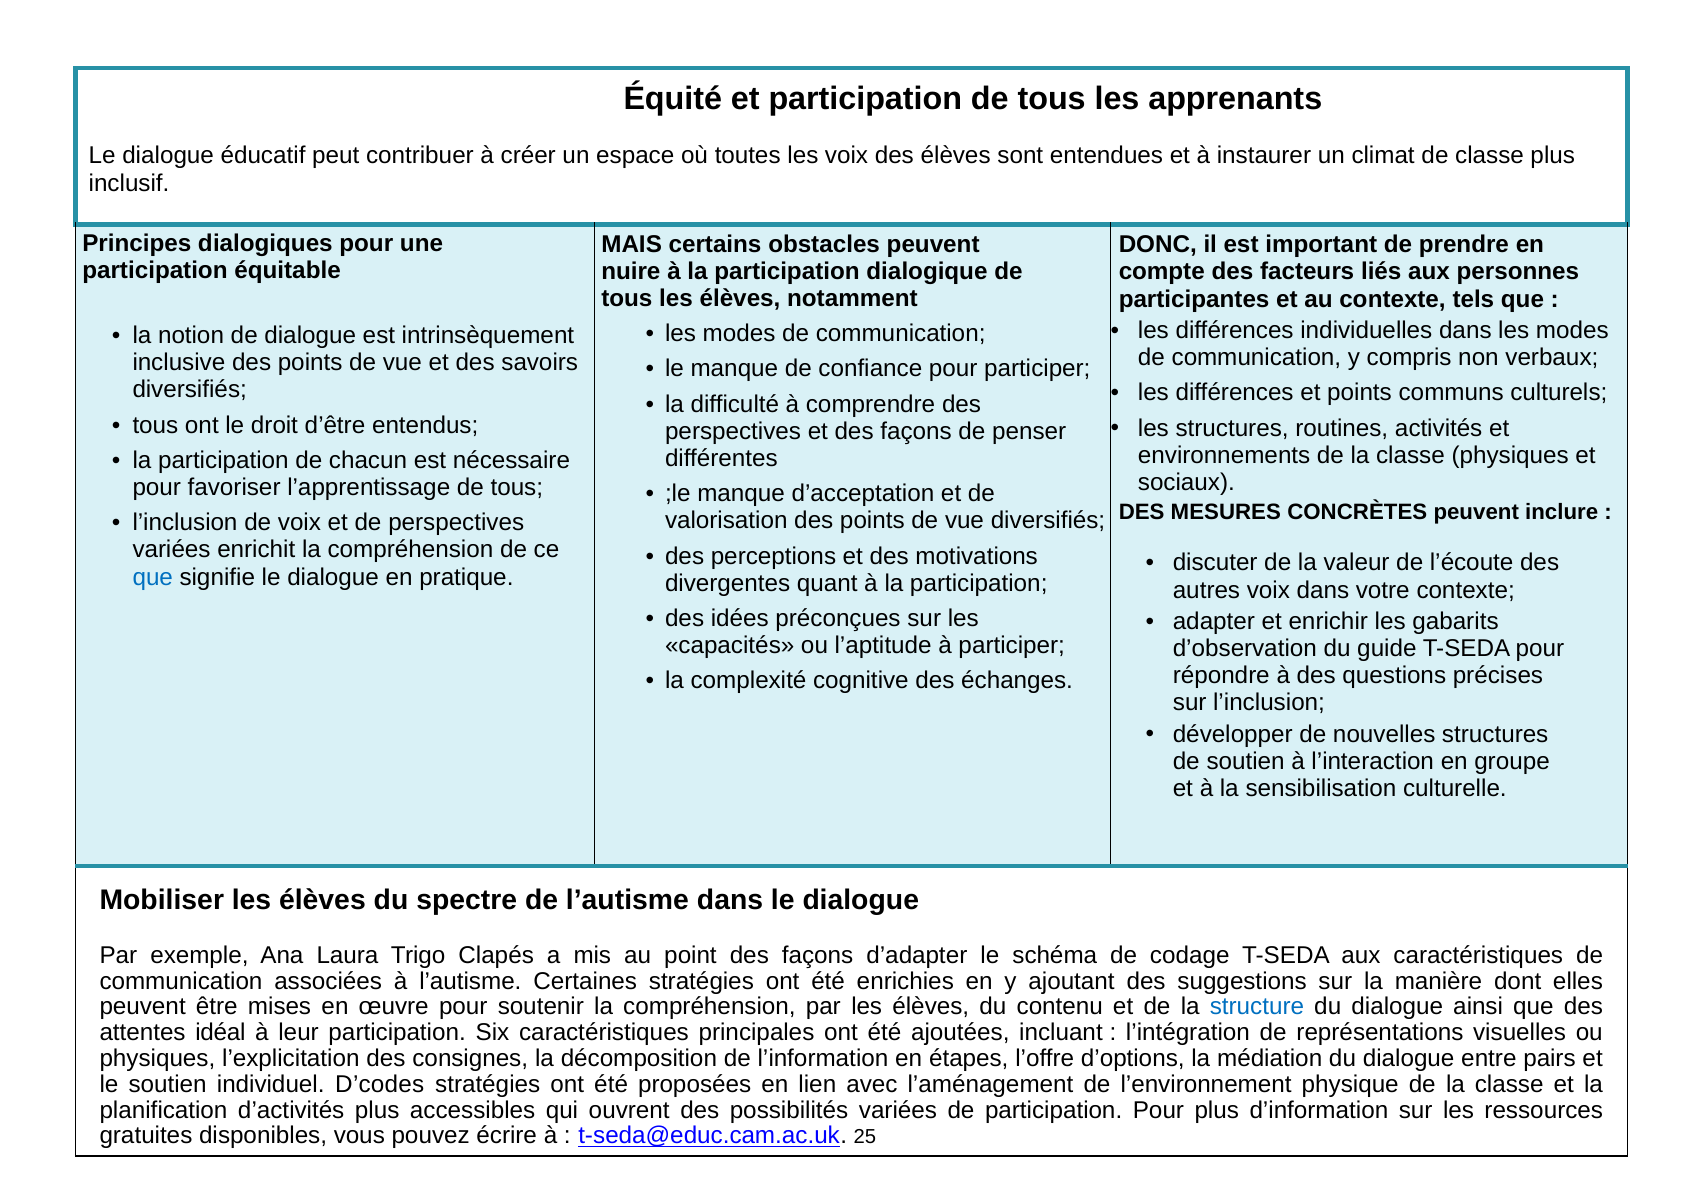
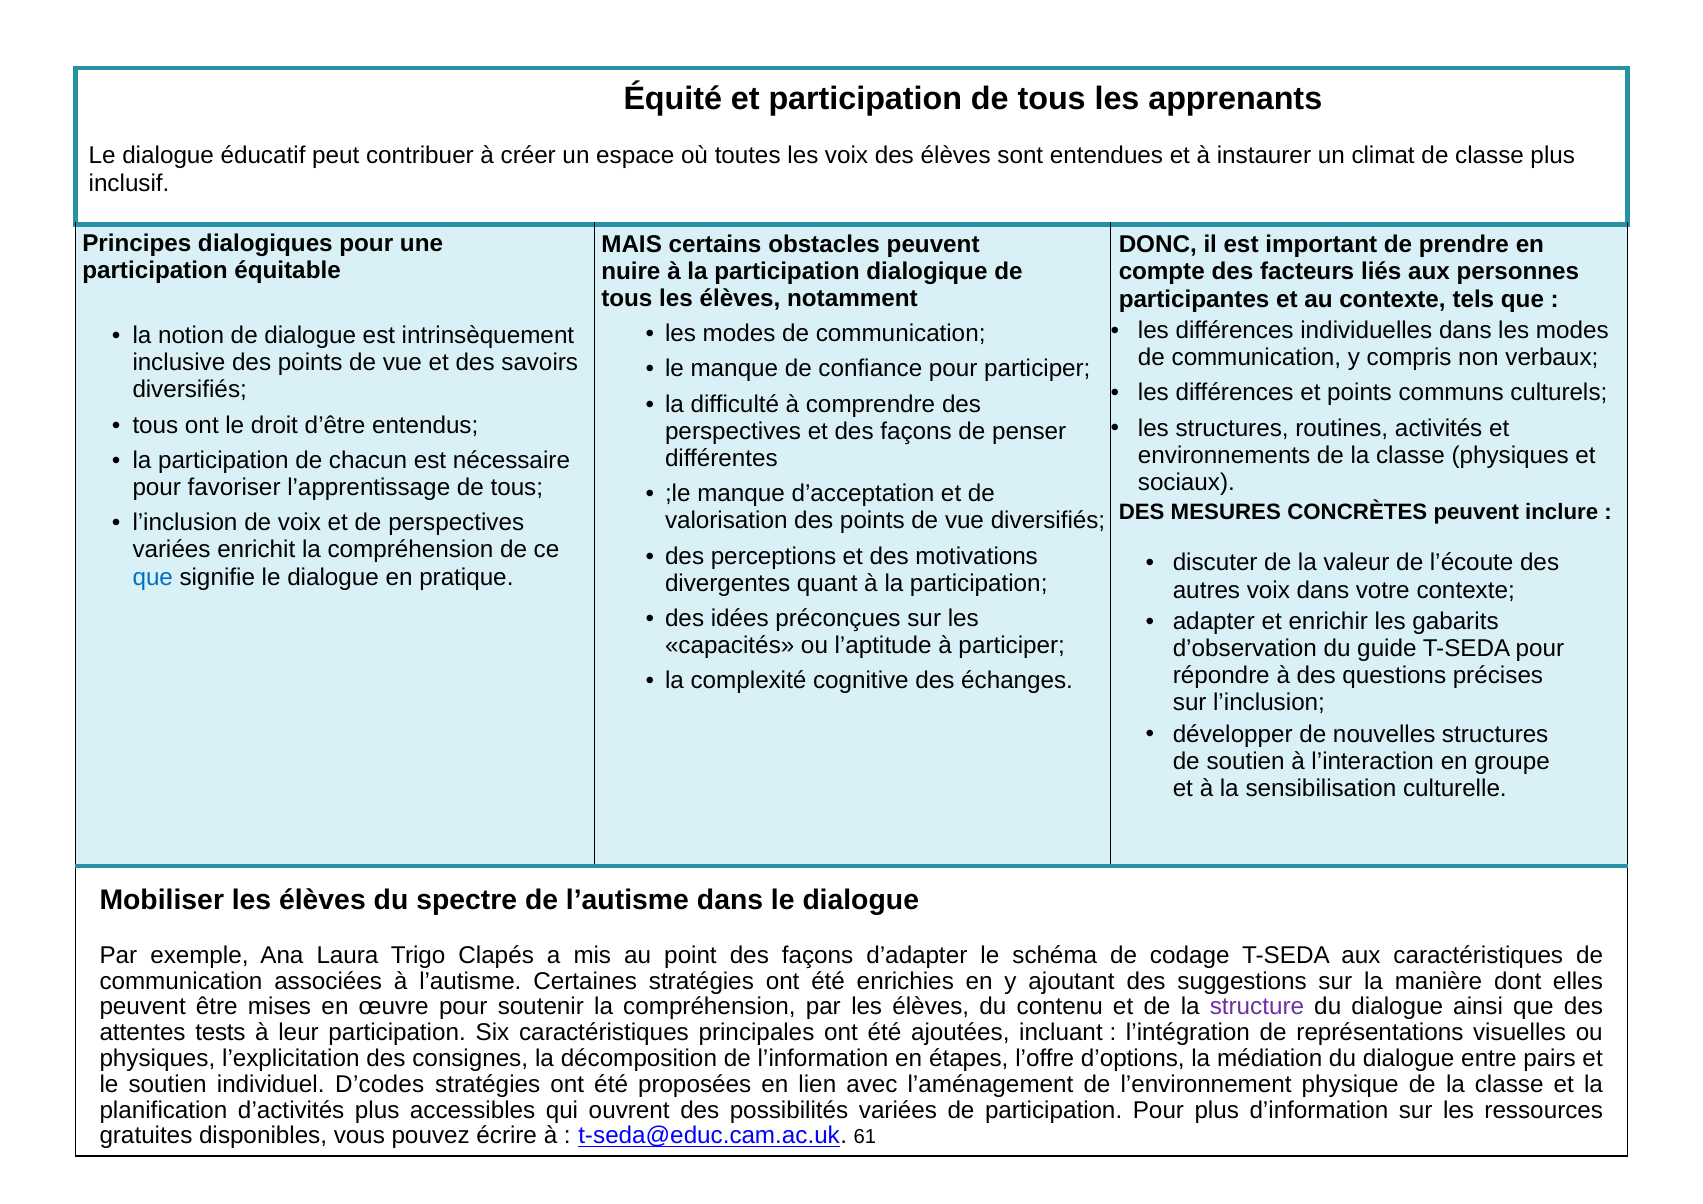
structure colour: blue -> purple (1257, 1007)
idéal: idéal -> tests (220, 1033)
25: 25 -> 61 (865, 1138)
